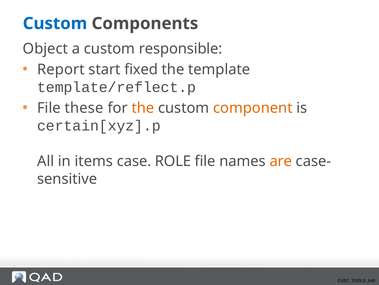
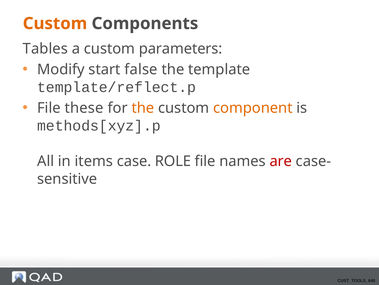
Custom colour: blue -> orange (55, 23)
Object: Object -> Tables (45, 49)
responsible: responsible -> parameters (181, 49)
Report: Report -> Modify (61, 69)
fixed: fixed -> false (141, 69)
certain[xyz].p: certain[xyz].p -> methods[xyz].p (99, 125)
are colour: orange -> red (281, 161)
